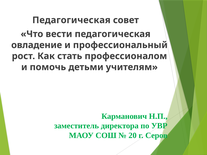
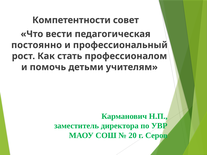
Педагогическая: Педагогическая -> Компетентности (71, 20)
овладение: овладение -> постоянно (37, 45)
